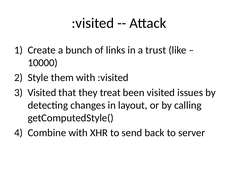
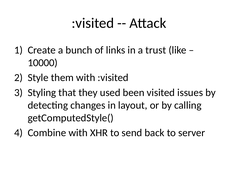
Visited: Visited -> Styling (42, 92)
treat: treat -> used (110, 92)
